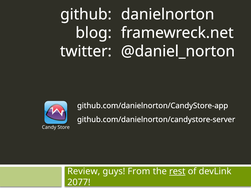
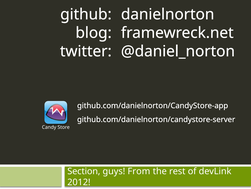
Review: Review -> Section (84, 171)
rest underline: present -> none (177, 171)
2077: 2077 -> 2012 (79, 182)
